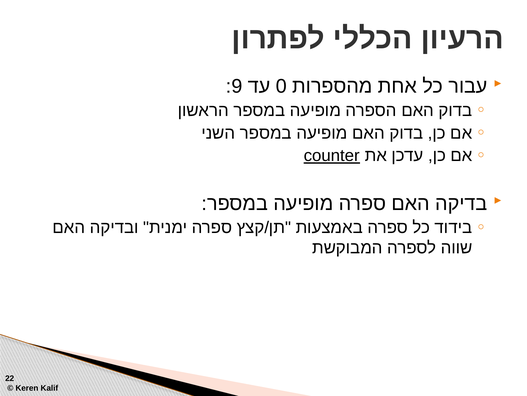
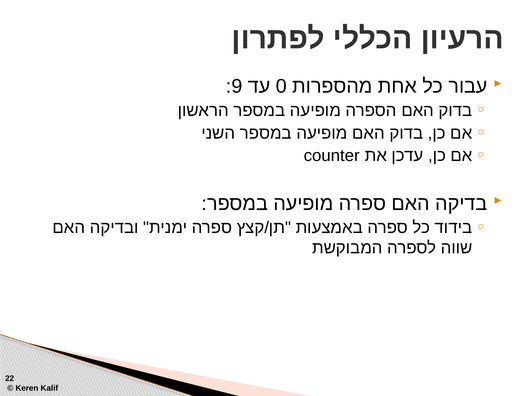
counter underline: present -> none (332, 155)
